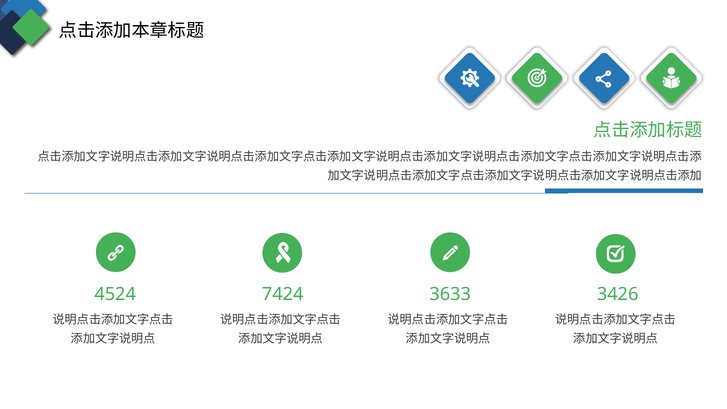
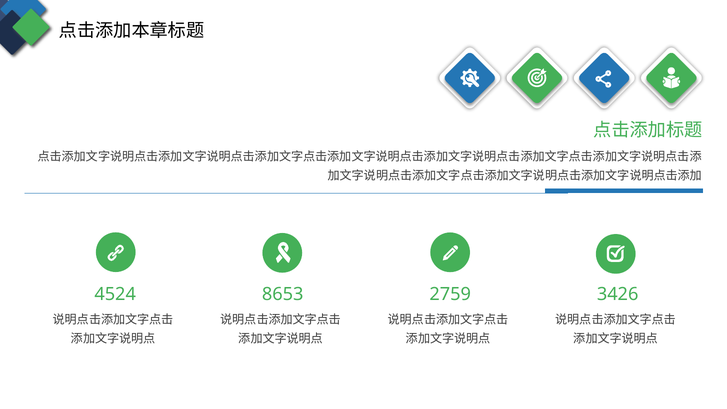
7424: 7424 -> 8653 (283, 294)
3633: 3633 -> 2759 (450, 294)
